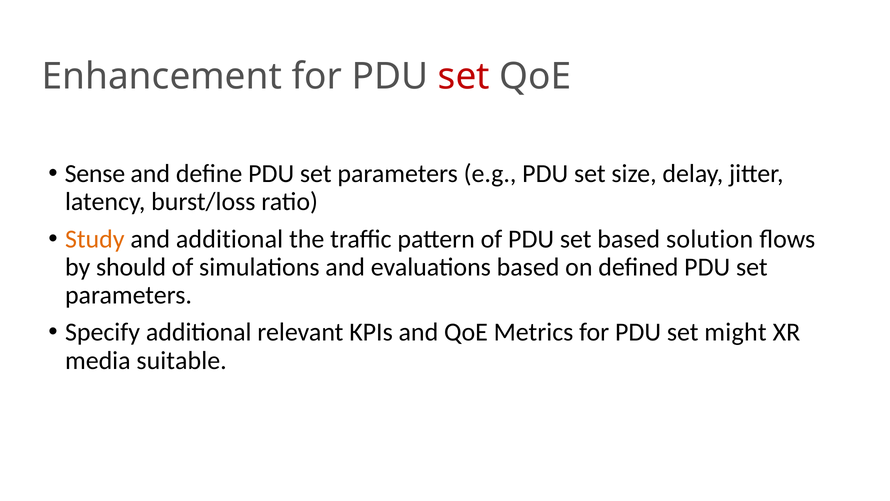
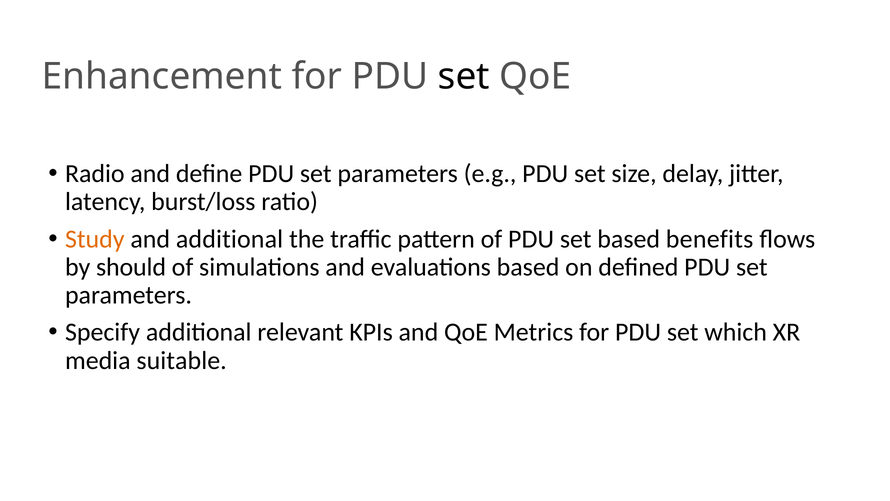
set colour: red -> black (464, 76)
Sense: Sense -> Radio (95, 173)
solution: solution -> benefits (710, 239)
might: might -> which (736, 332)
